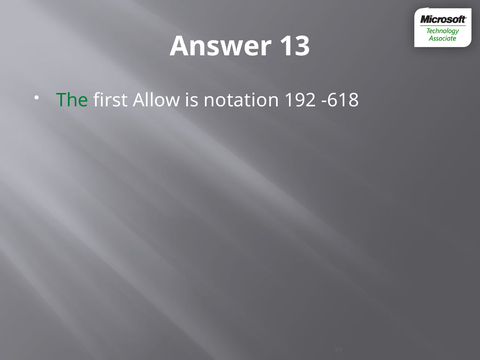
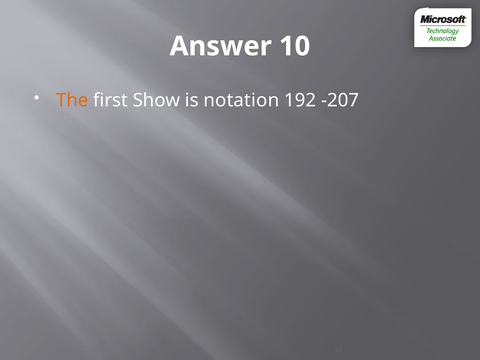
13: 13 -> 10 (295, 46)
The colour: green -> orange (72, 100)
Allow: Allow -> Show (156, 100)
-618: -618 -> -207 (340, 100)
